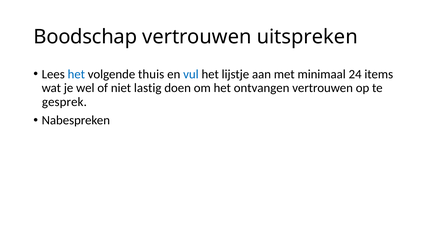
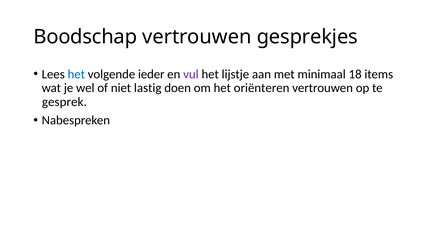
uitspreken: uitspreken -> gesprekjes (307, 37)
thuis: thuis -> ieder (151, 74)
vul colour: blue -> purple (191, 74)
24: 24 -> 18 (355, 74)
ontvangen: ontvangen -> oriënteren (262, 88)
